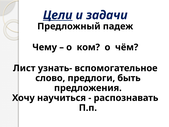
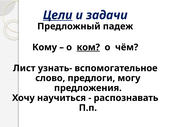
Чему: Чему -> Кому (45, 47)
ком underline: none -> present (88, 47)
быть: быть -> могу (129, 78)
